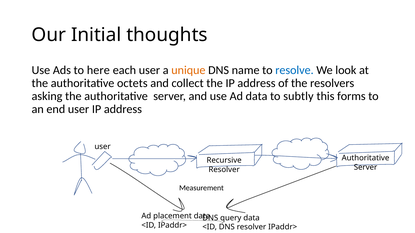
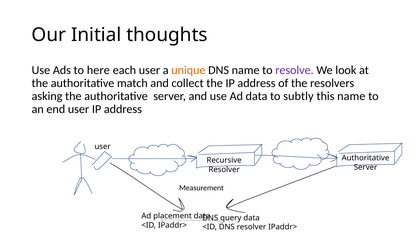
resolve colour: blue -> purple (294, 70)
octets: octets -> match (132, 83)
this forms: forms -> name (351, 96)
